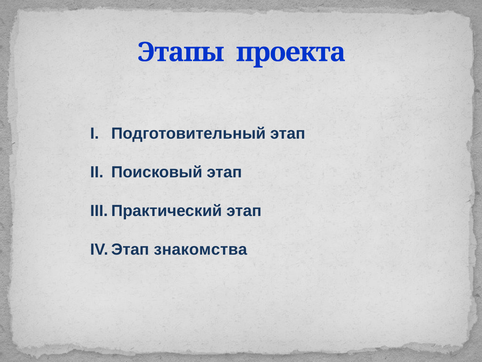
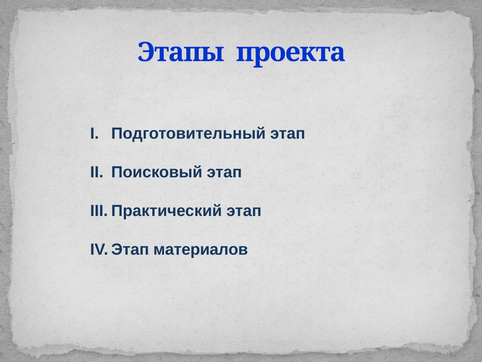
знакомства: знакомства -> материалов (201, 249)
